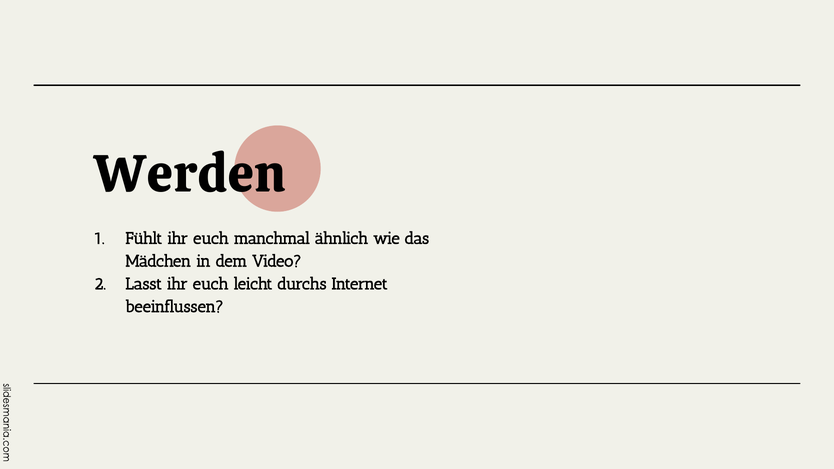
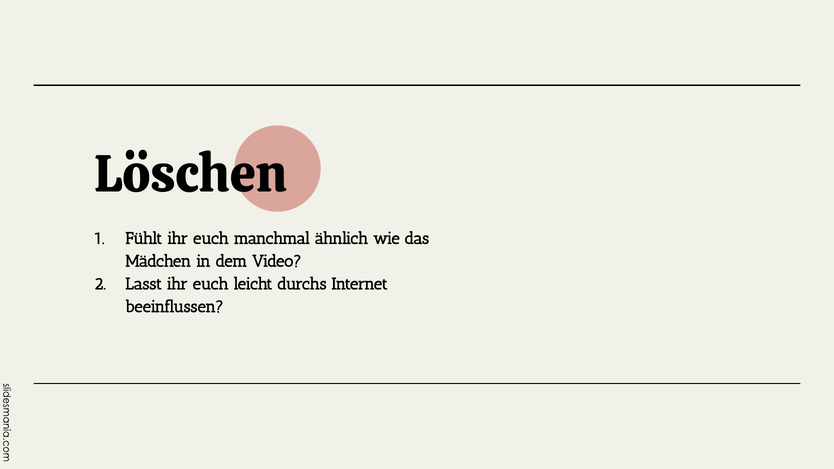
Werden: Werden -> Löschen (191, 174)
